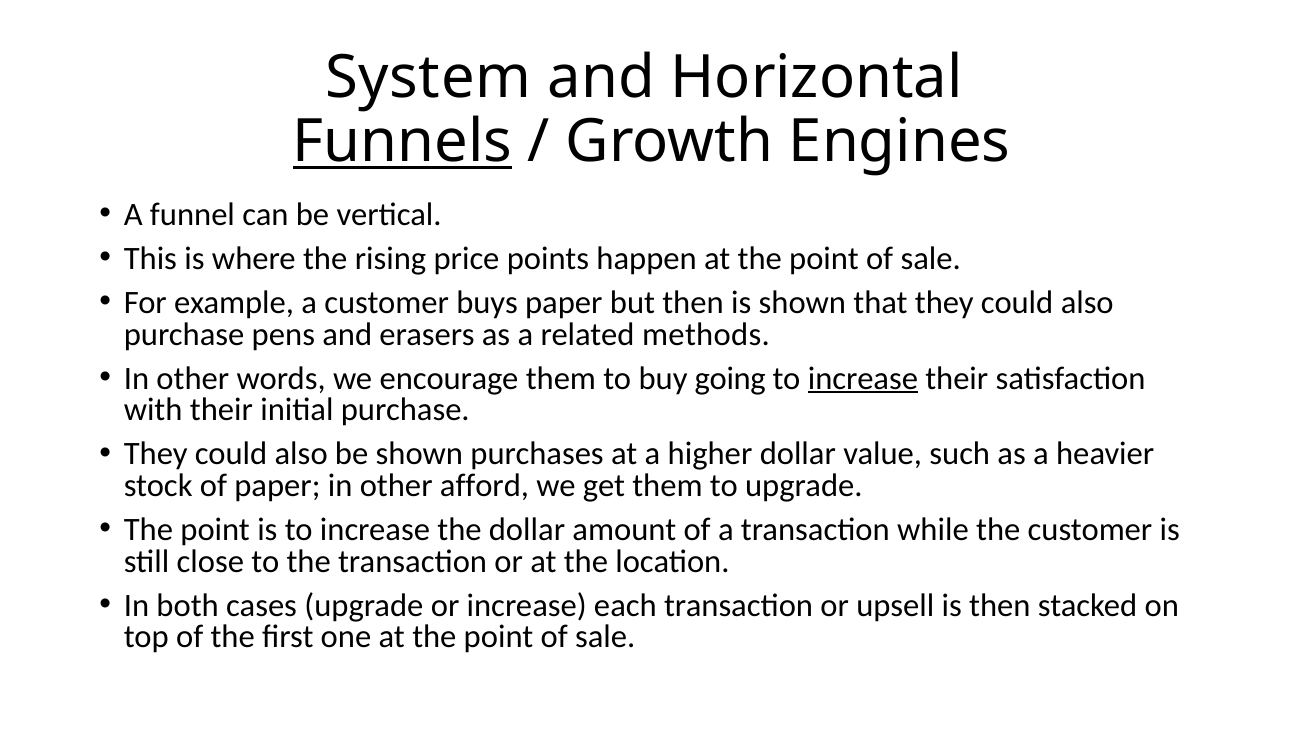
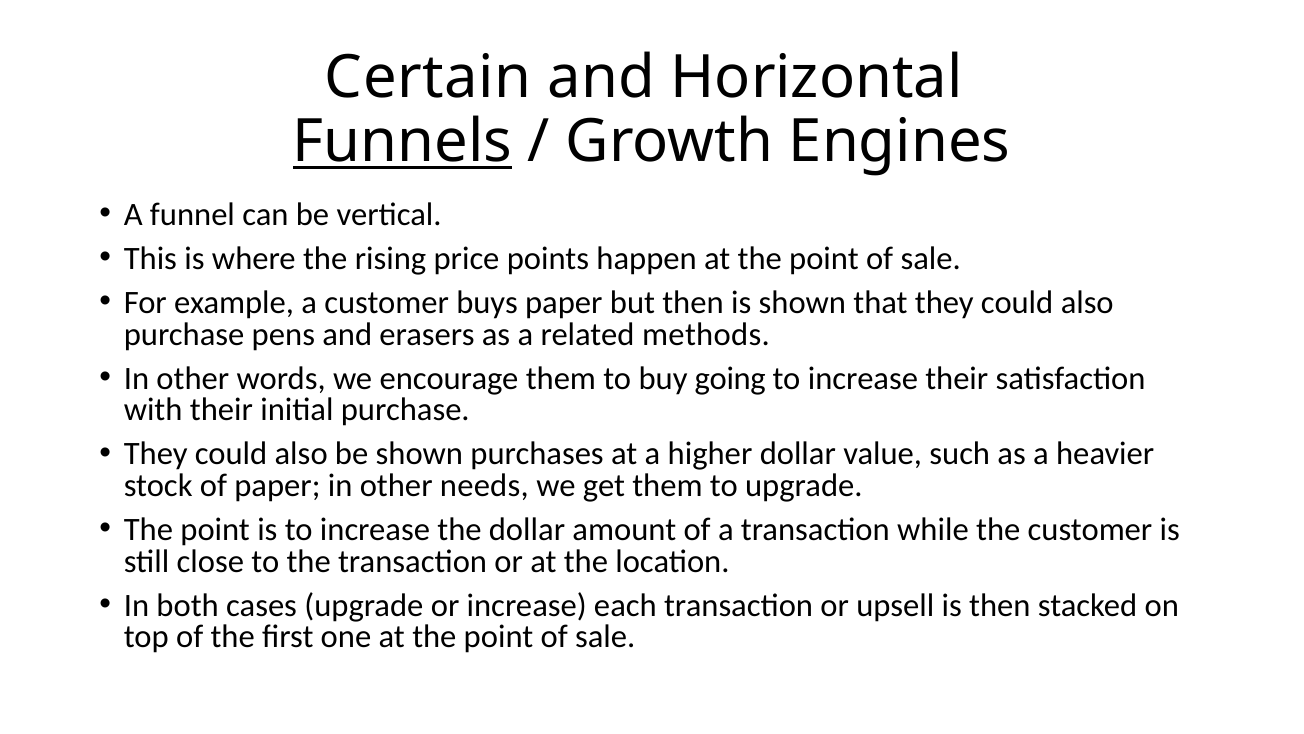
System: System -> Certain (428, 77)
increase underline: present -> none (863, 378)
afford: afford -> needs (484, 485)
